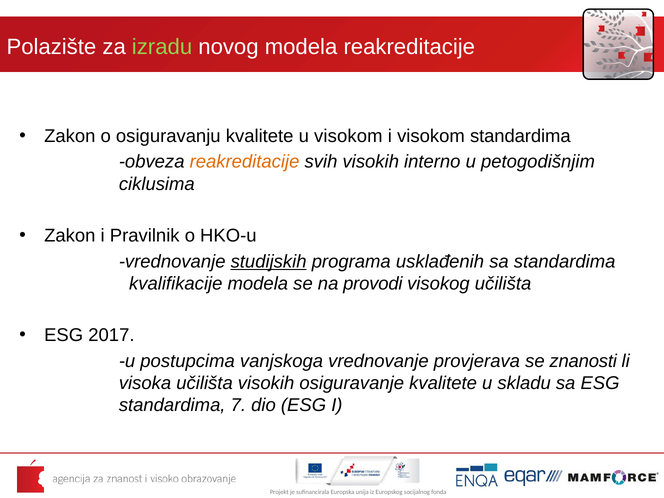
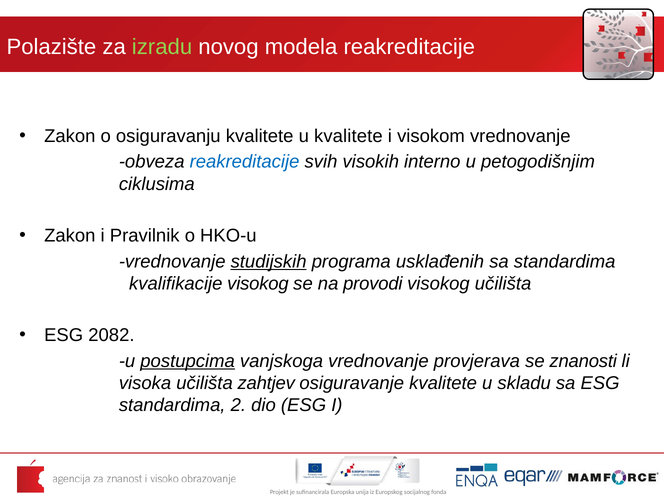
u visokom: visokom -> kvalitete (348, 136)
visokom standardima: standardima -> vrednovanje (520, 136)
reakreditacije colour: orange -> blue (245, 162)
kvalifikacije modela: modela -> visokog (258, 284)
2017: 2017 -> 2082 (111, 335)
postupcima underline: none -> present (188, 361)
učilišta visokih: visokih -> zahtjev (266, 383)
7: 7 -> 2 (238, 405)
